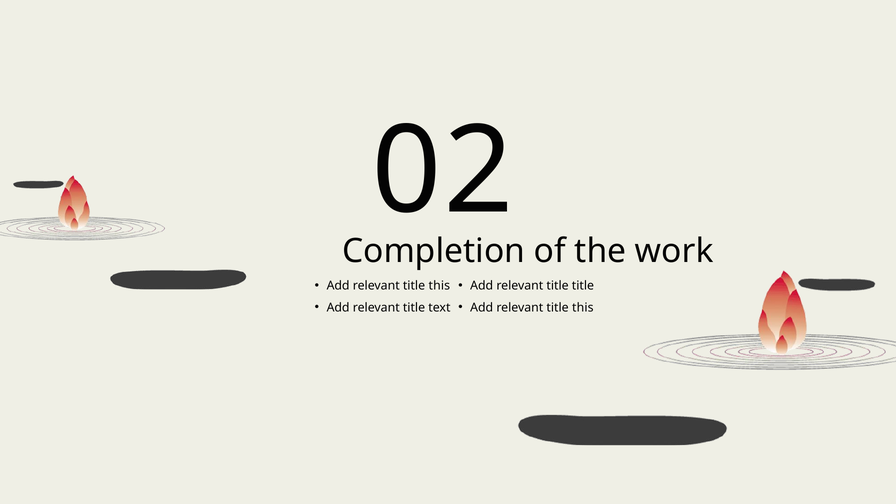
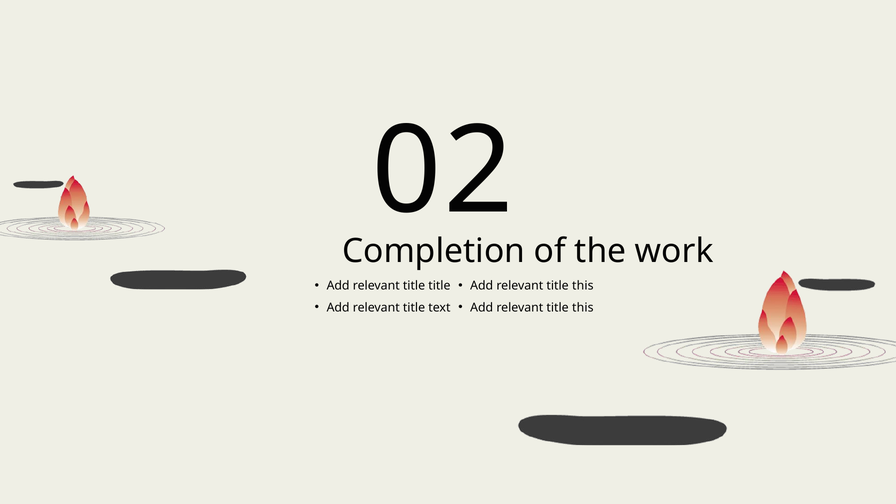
this: this -> title (439, 286)
title: title -> this (583, 286)
